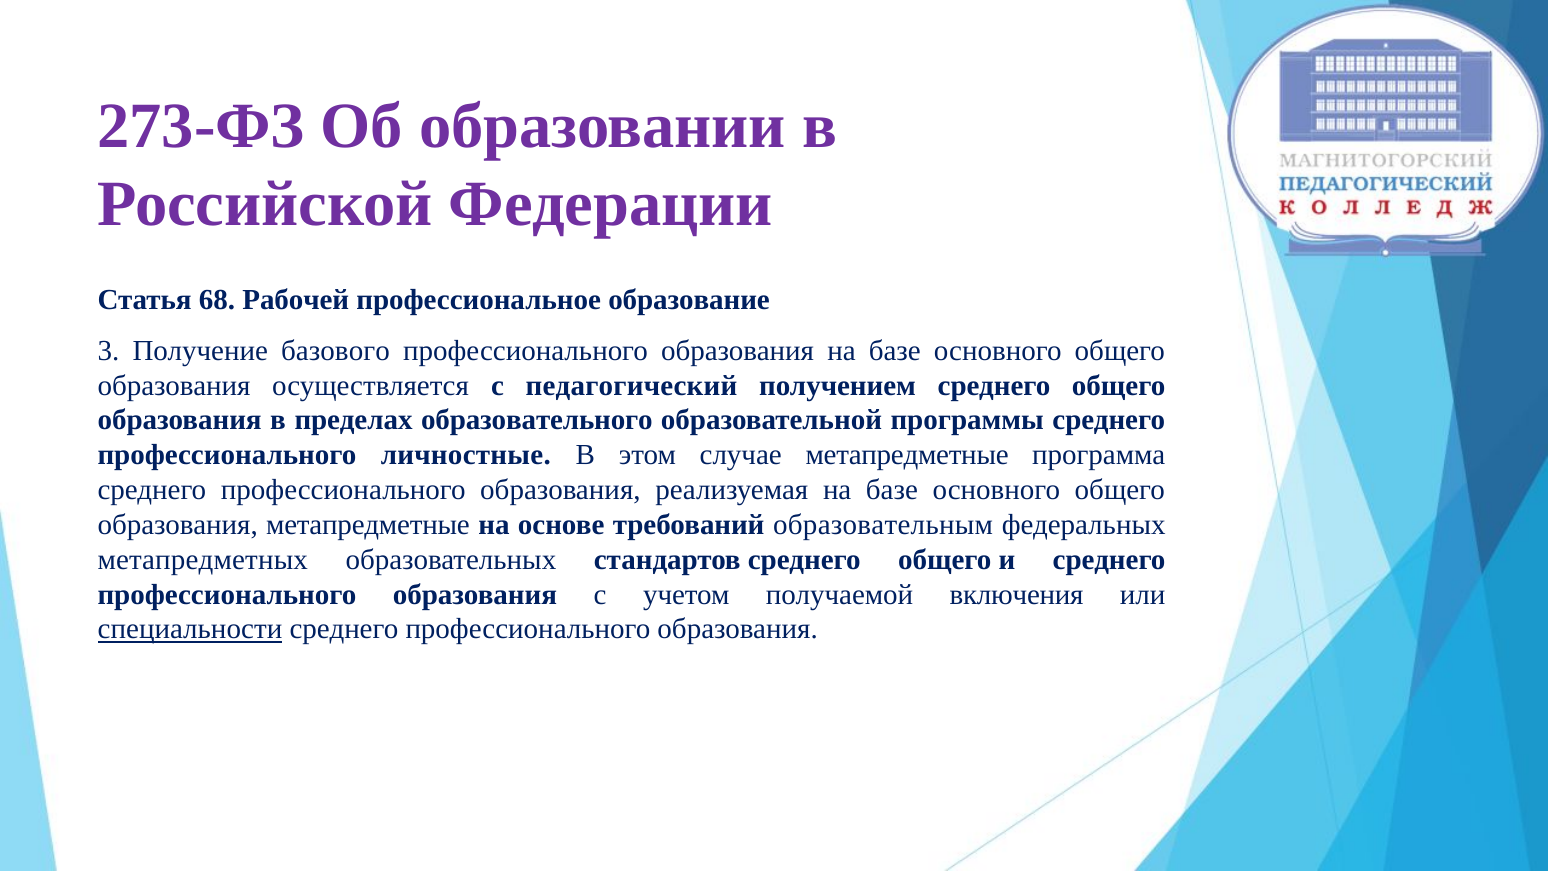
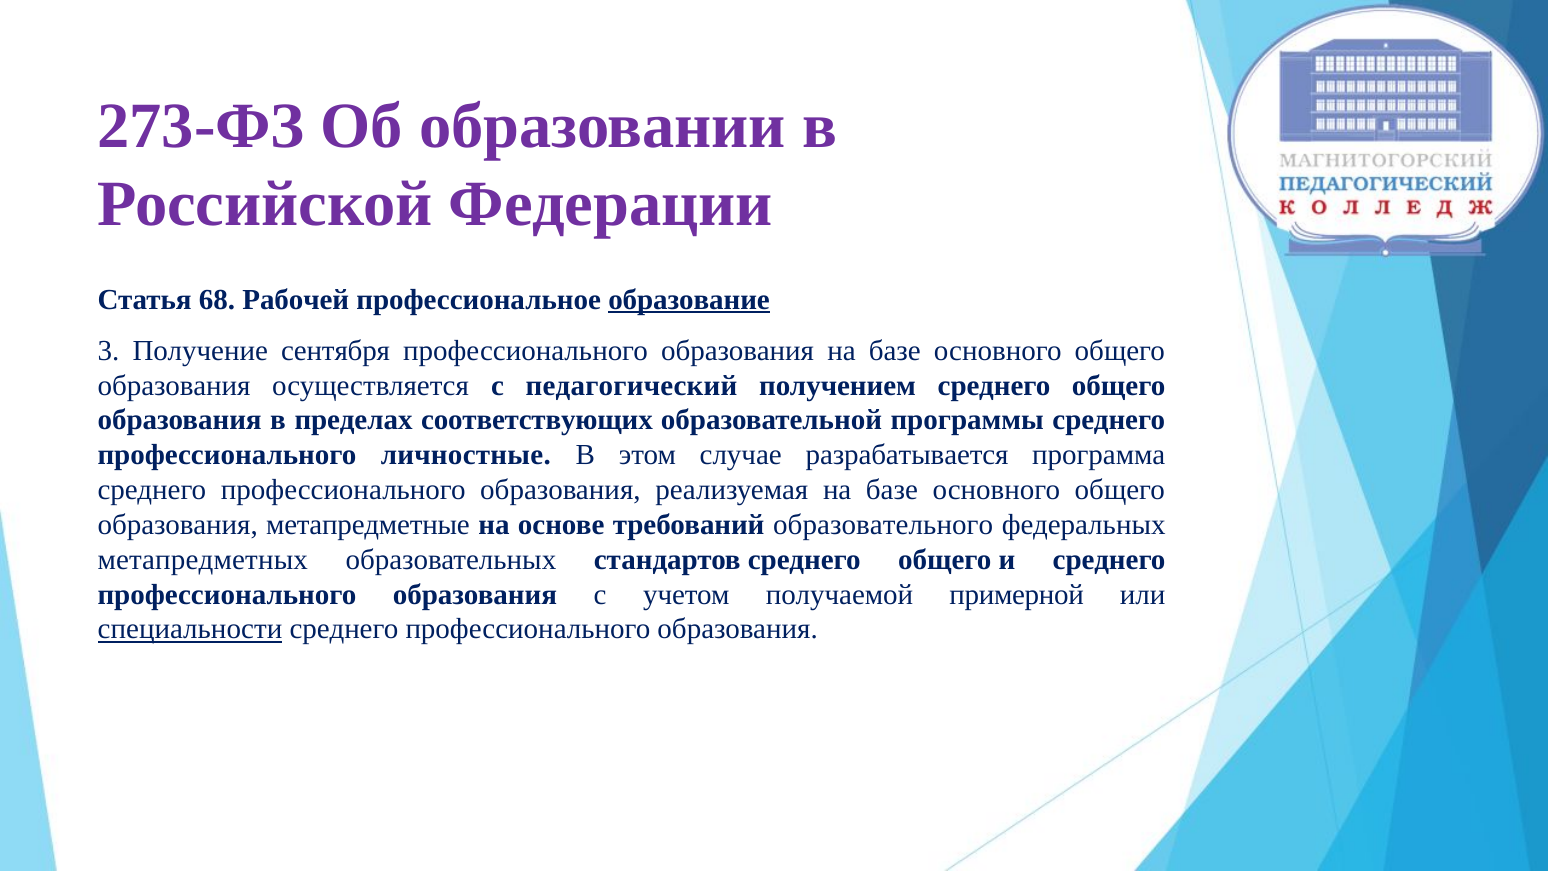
образование underline: none -> present (689, 300)
базового: базового -> сентября (336, 351)
образовательного: образовательного -> соответствующих (537, 420)
случае метапредметные: метапредметные -> разрабатывается (907, 455)
образовательным: образовательным -> образовательного (883, 525)
включения: включения -> примерной (1017, 594)
